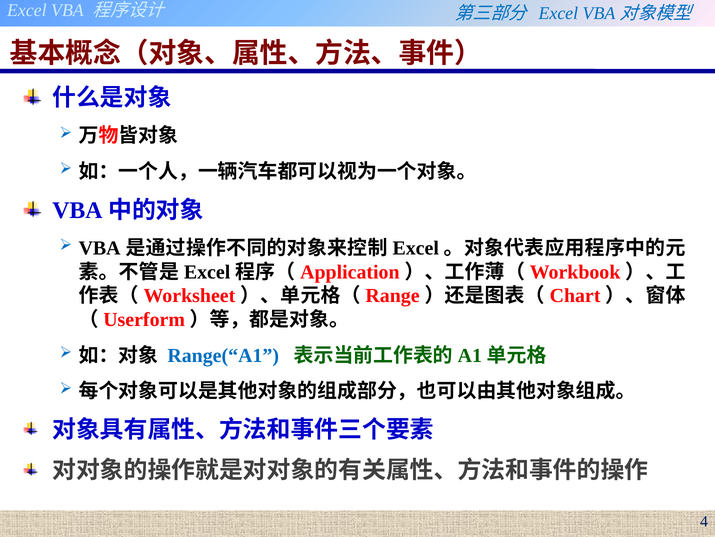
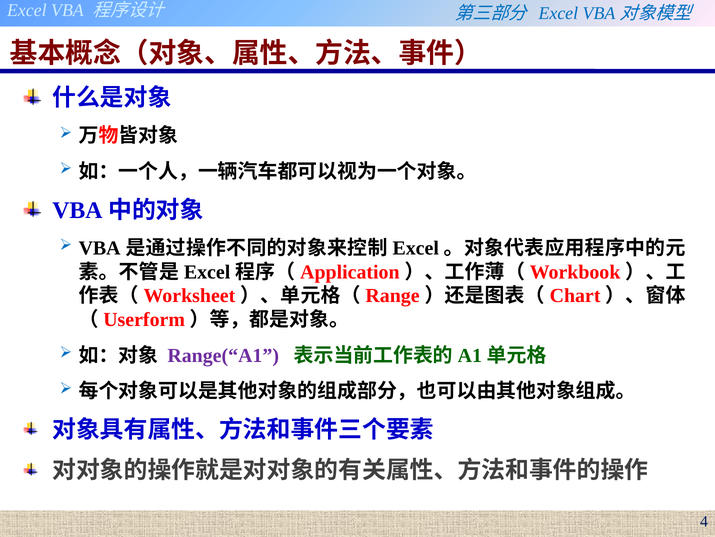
Range(“A1 colour: blue -> purple (223, 355)
